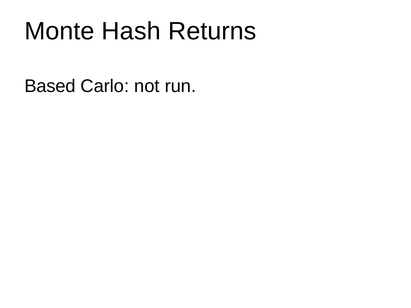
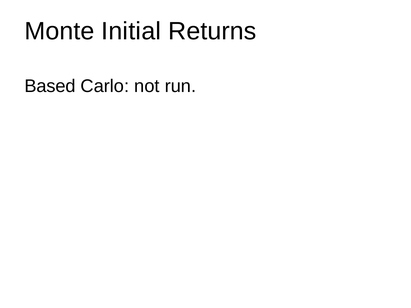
Hash: Hash -> Initial (131, 31)
